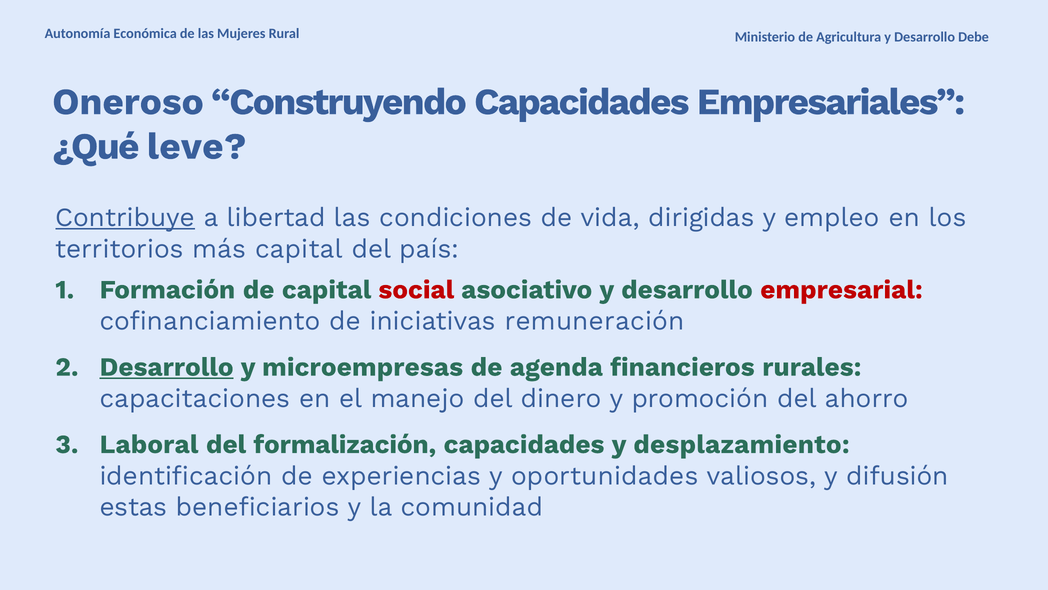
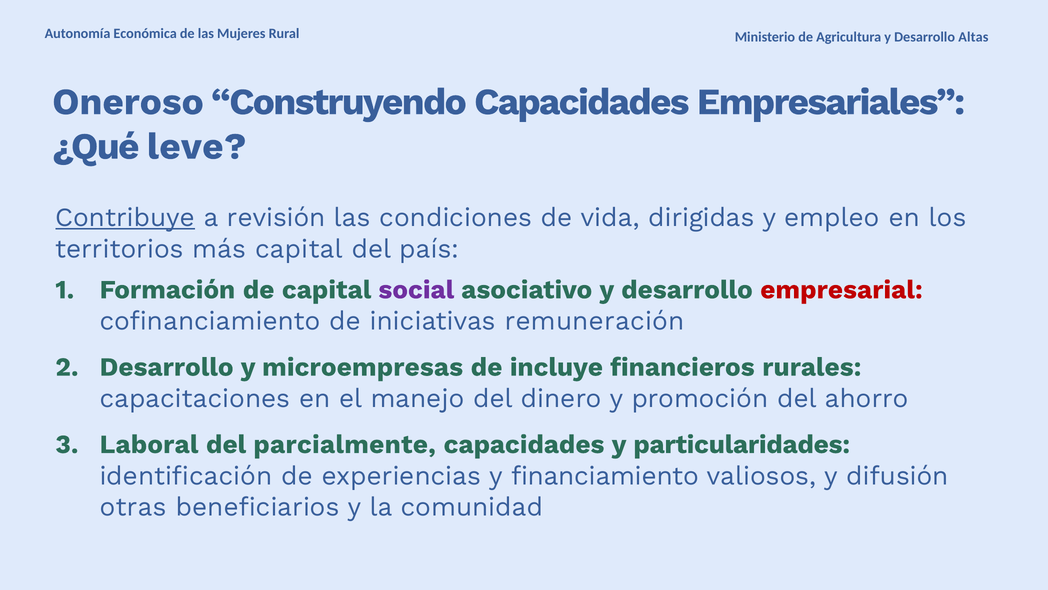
Debe: Debe -> Altas (973, 37)
libertad: libertad -> revisión (276, 217)
social colour: red -> purple (416, 289)
Desarrollo underline: present -> none (167, 367)
agenda: agenda -> incluye (556, 367)
formalización: formalización -> parcialmente (345, 444)
desplazamiento: desplazamiento -> particularidades (742, 444)
oportunidades: oportunidades -> financiamiento (605, 475)
estas: estas -> otras (133, 507)
